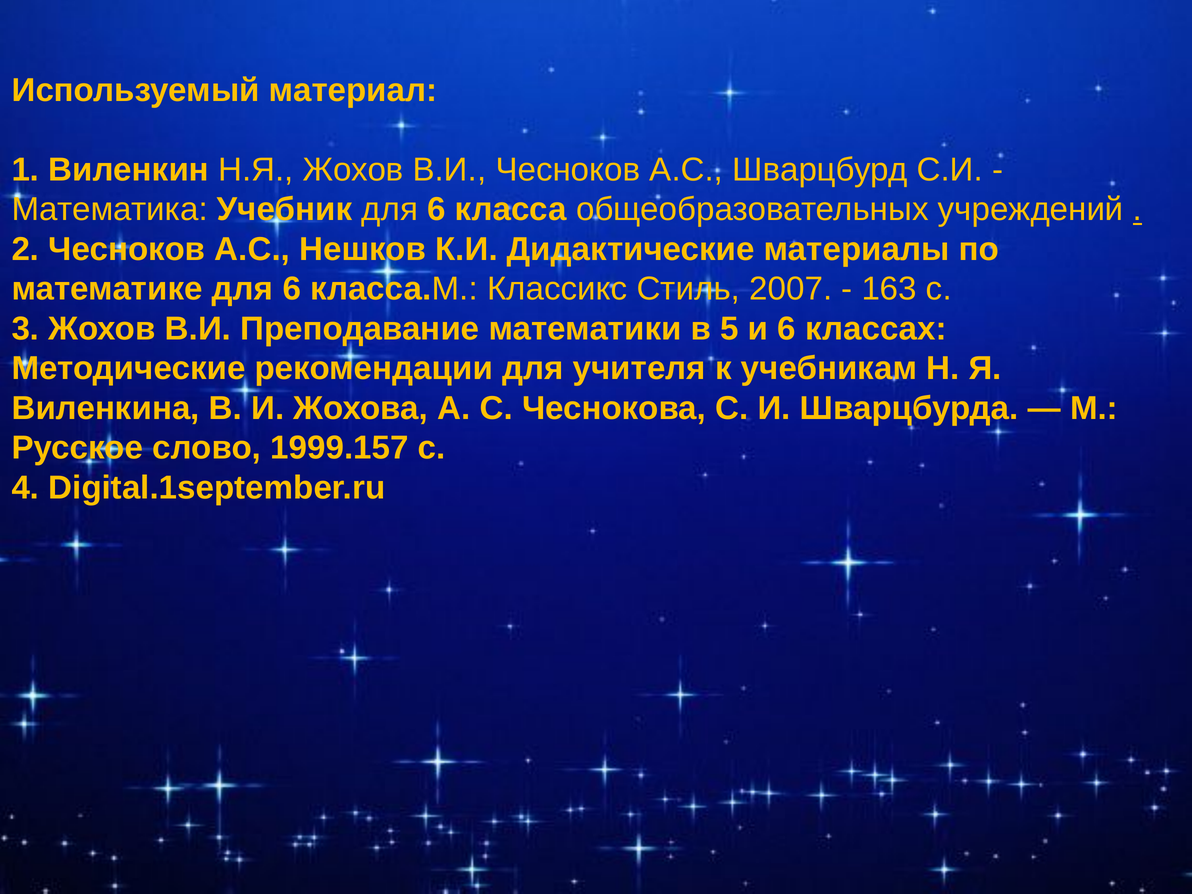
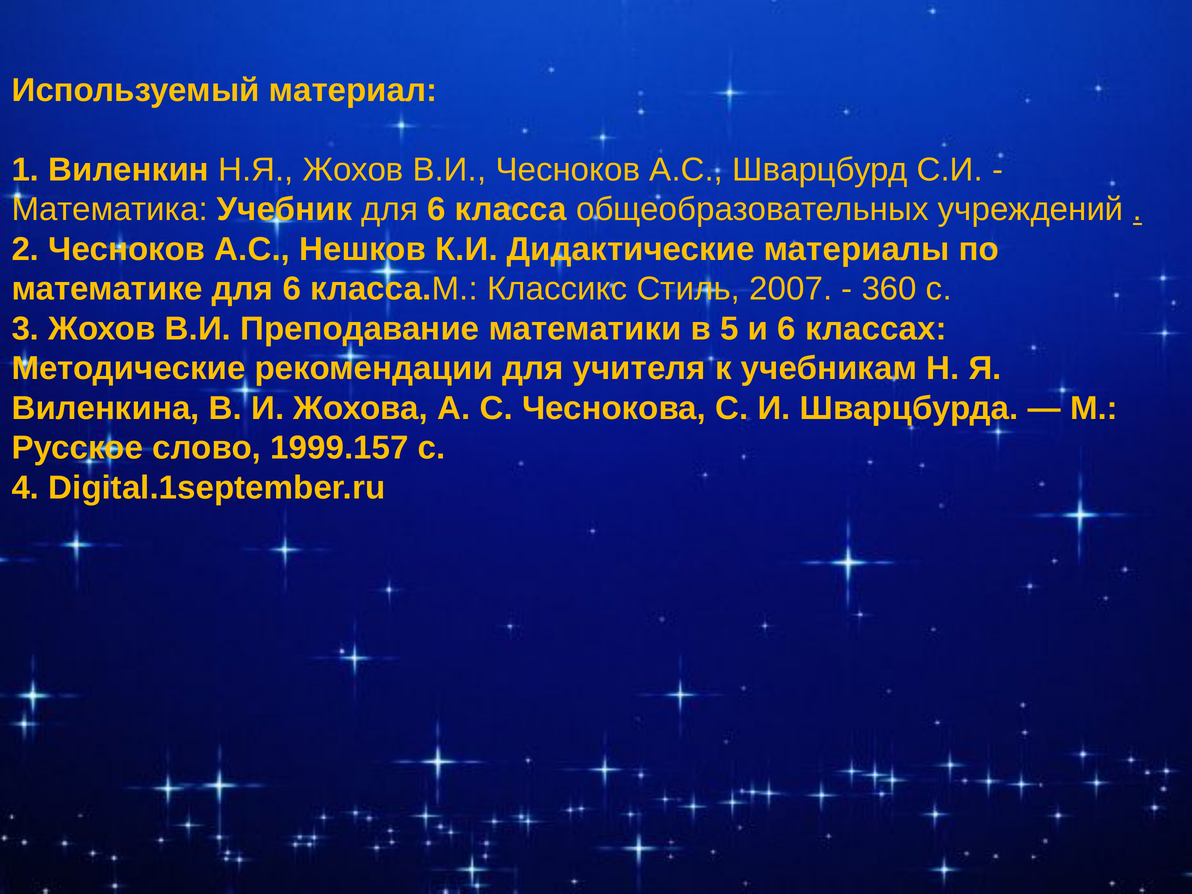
163: 163 -> 360 (889, 289)
